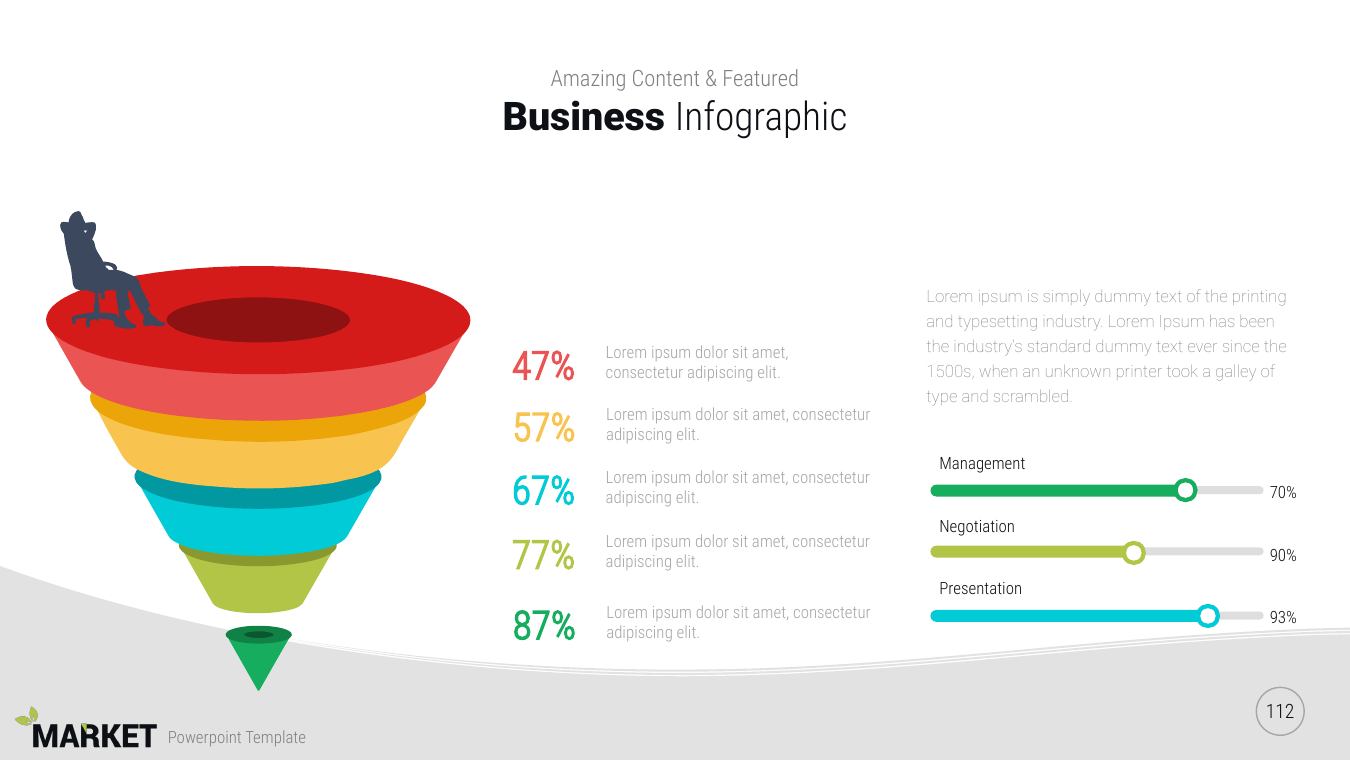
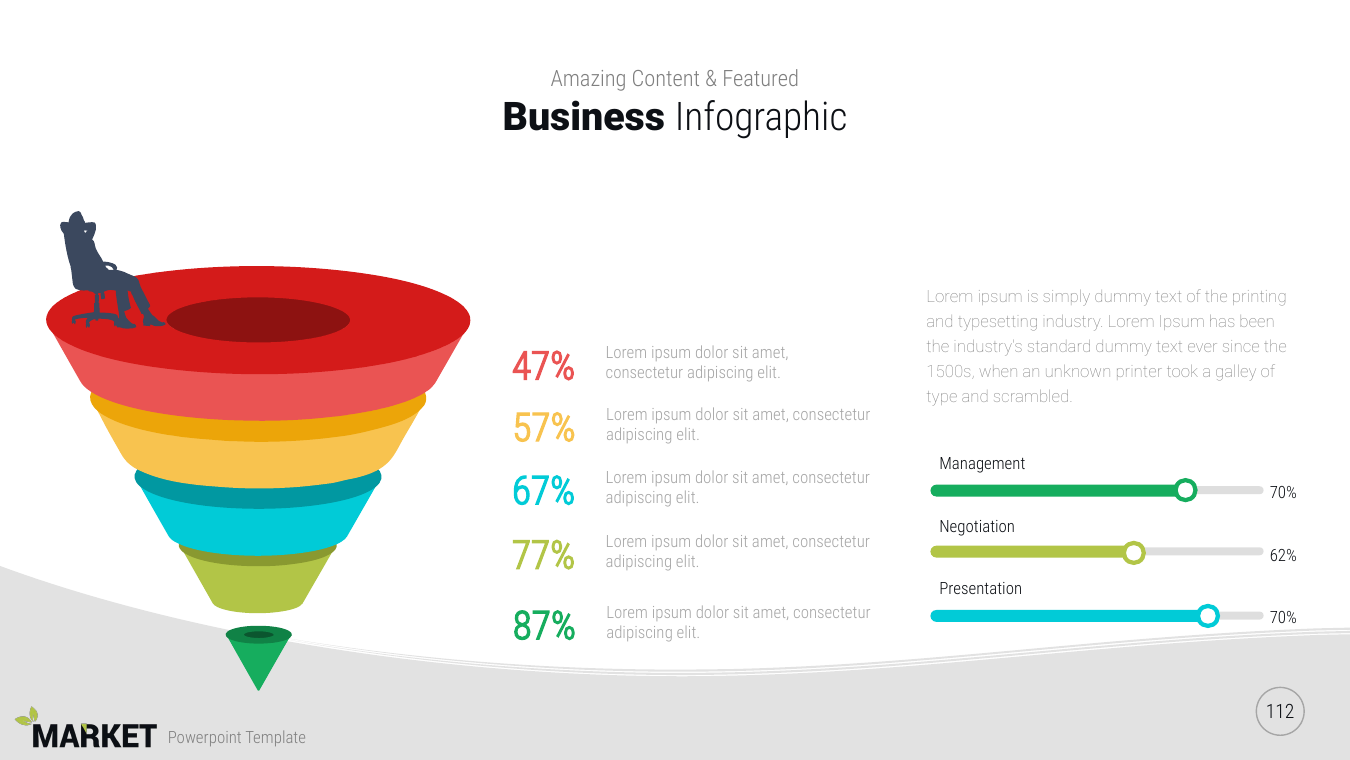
90%: 90% -> 62% (1283, 555)
93%: 93% -> 70% (1283, 618)
